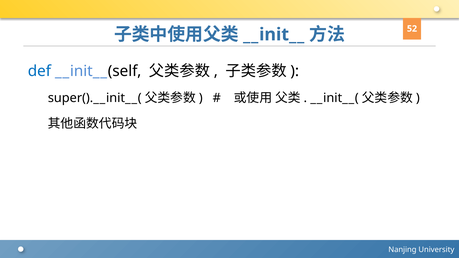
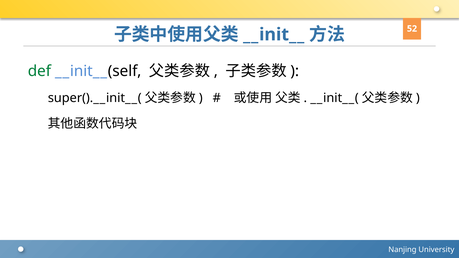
def colour: blue -> green (39, 71)
